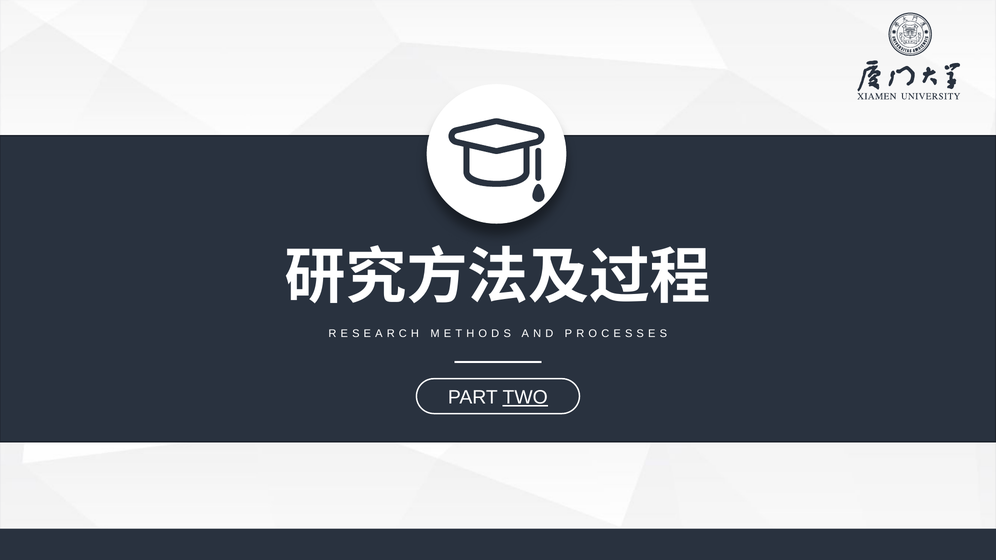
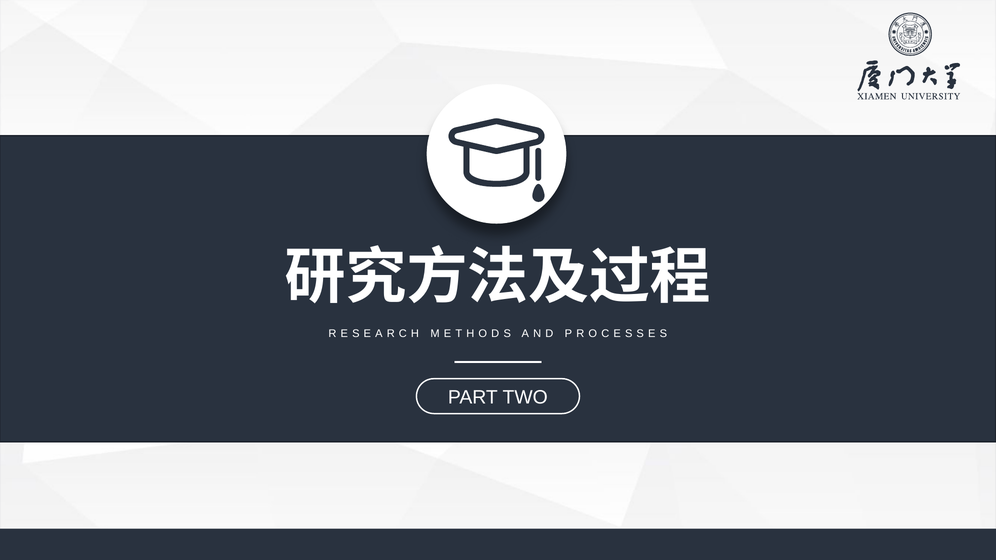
TWO underline: present -> none (525, 398)
